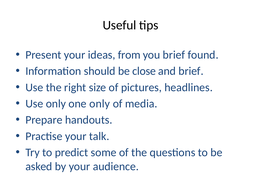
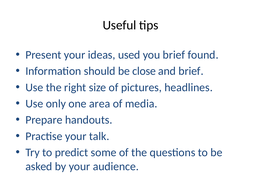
from: from -> used (129, 55)
one only: only -> area (100, 104)
